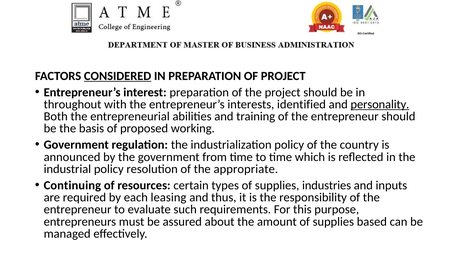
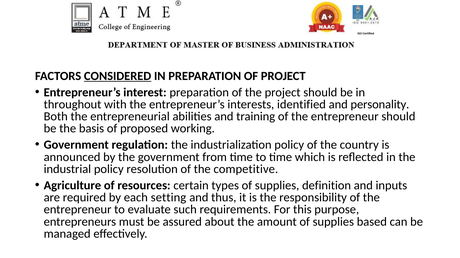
personality underline: present -> none (380, 105)
appropriate: appropriate -> competitive (246, 170)
Continuing: Continuing -> Agriculture (72, 186)
industries: industries -> definition (327, 186)
leasing: leasing -> setting (169, 198)
